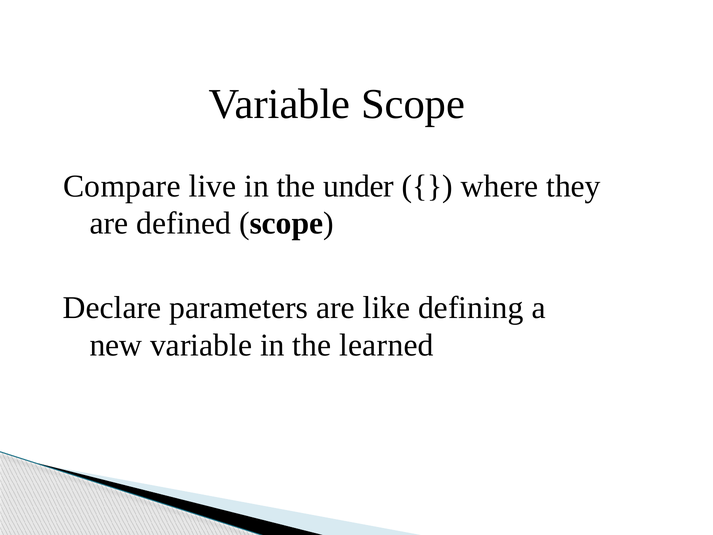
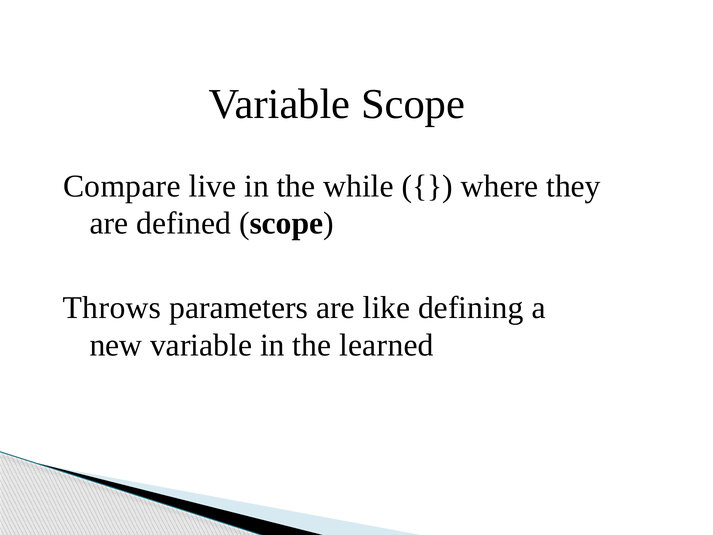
under: under -> while (358, 186)
Declare: Declare -> Throws (112, 308)
